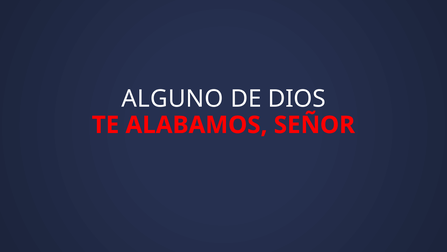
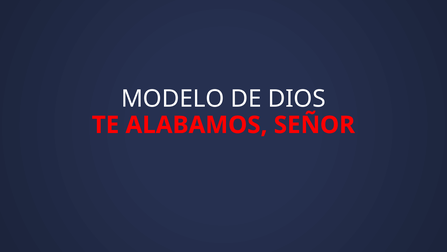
ALGUNO: ALGUNO -> MODELO (173, 99)
